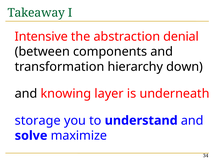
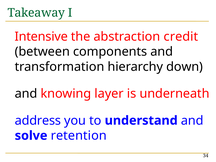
denial: denial -> credit (181, 37)
storage: storage -> address (38, 121)
maximize: maximize -> retention (79, 136)
